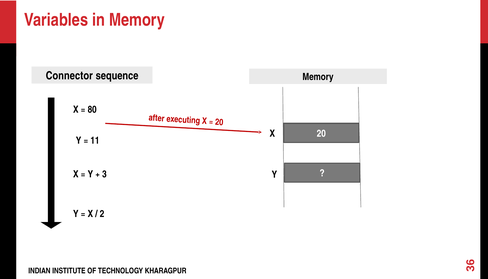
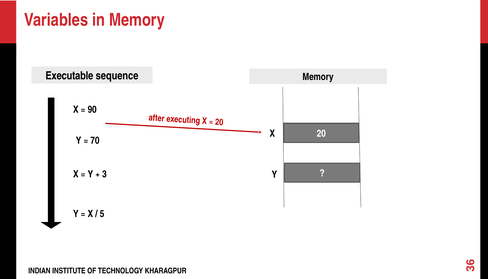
Connector: Connector -> Executable (69, 76)
80: 80 -> 90 (92, 110)
11: 11 -> 70 (95, 141)
2: 2 -> 5 (102, 214)
